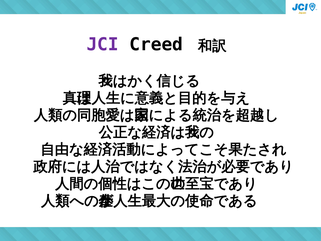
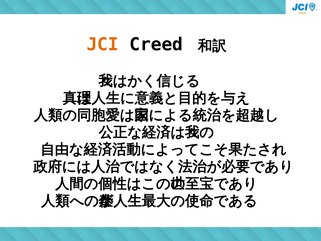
JCI colour: purple -> orange (103, 45)
